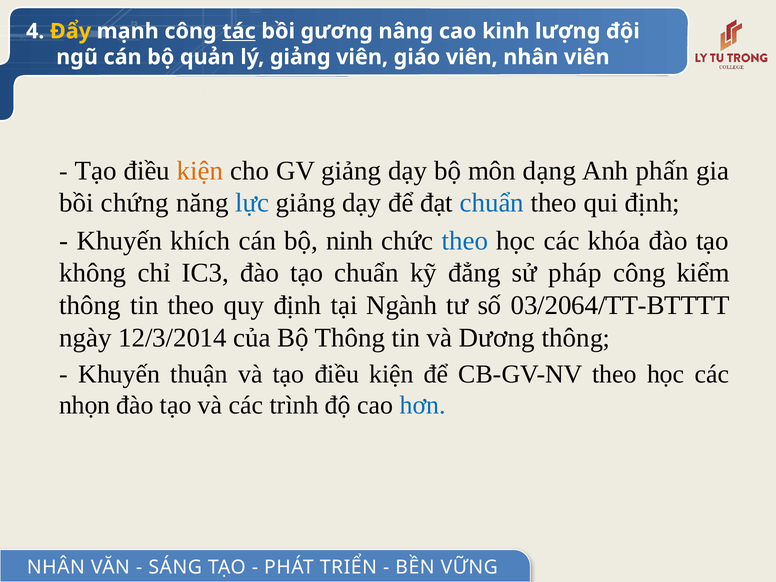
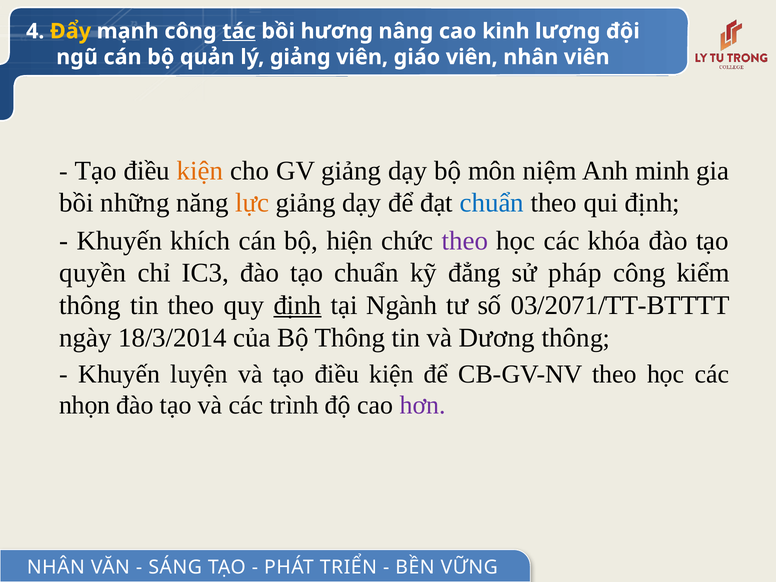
gương: gương -> hương (337, 31)
dạng: dạng -> niệm (550, 171)
phấn: phấn -> minh (662, 171)
chứng: chứng -> những (135, 203)
lực colour: blue -> orange (252, 203)
ninh: ninh -> hiện (350, 241)
theo colour: blue -> purple (465, 241)
không: không -> quyền (93, 273)
định underline: none -> present (297, 305)
03/2064/TT-BTTTT: 03/2064/TT-BTTTT -> 03/2071/TT-BTTTT (620, 305)
12/3/2014: 12/3/2014 -> 18/3/2014 (173, 338)
thuận: thuận -> luyện (199, 374)
hơn colour: blue -> purple (423, 405)
